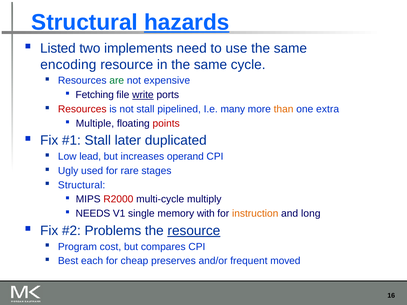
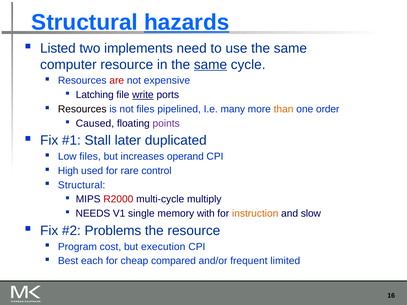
encoding: encoding -> computer (68, 65)
same underline: none -> present (210, 65)
are colour: green -> red (117, 81)
Fetching: Fetching -> Latching (95, 95)
Resources colour: red -> black (82, 109)
not stall: stall -> files (145, 109)
extra: extra -> order (328, 109)
Multiple: Multiple -> Caused (95, 123)
points colour: red -> purple (166, 123)
Low lead: lead -> files (90, 157)
Ugly: Ugly -> High (68, 171)
stages: stages -> control (157, 171)
long: long -> slow (311, 214)
resource underline: present -> none (194, 231)
compares: compares -> execution (163, 247)
preserves: preserves -> compared (173, 261)
moved: moved -> limited (285, 261)
